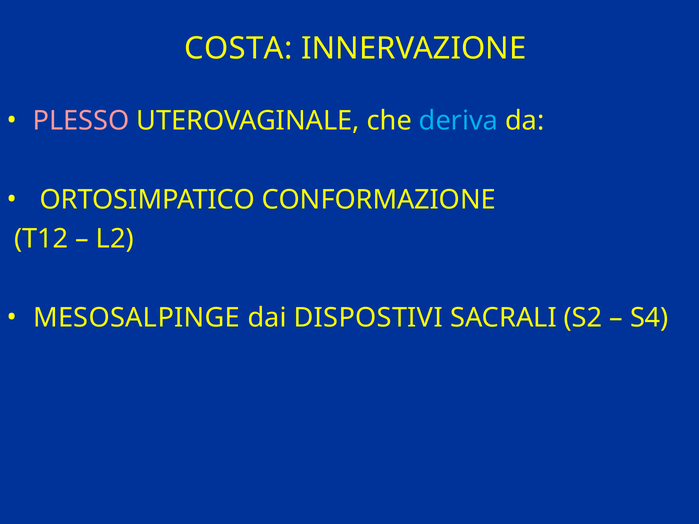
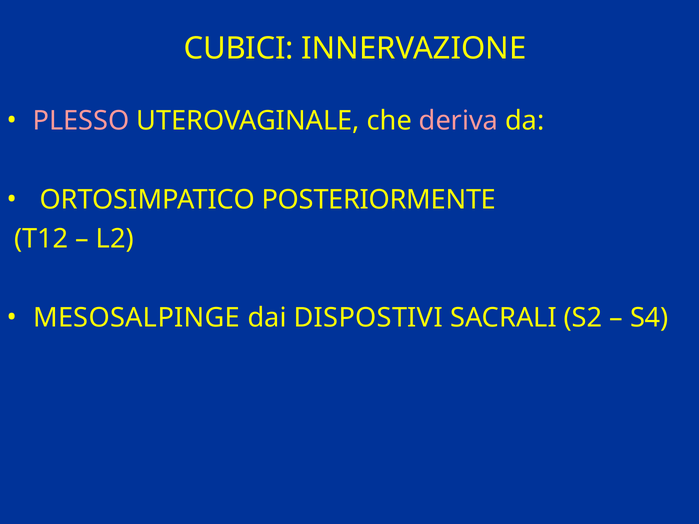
COSTA: COSTA -> CUBICI (239, 49)
deriva colour: light blue -> pink (459, 121)
CONFORMAZIONE: CONFORMAZIONE -> POSTERIORMENTE (379, 200)
